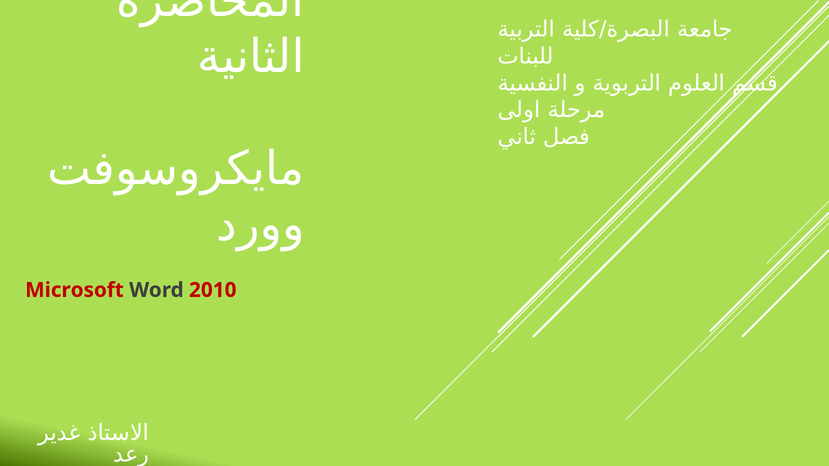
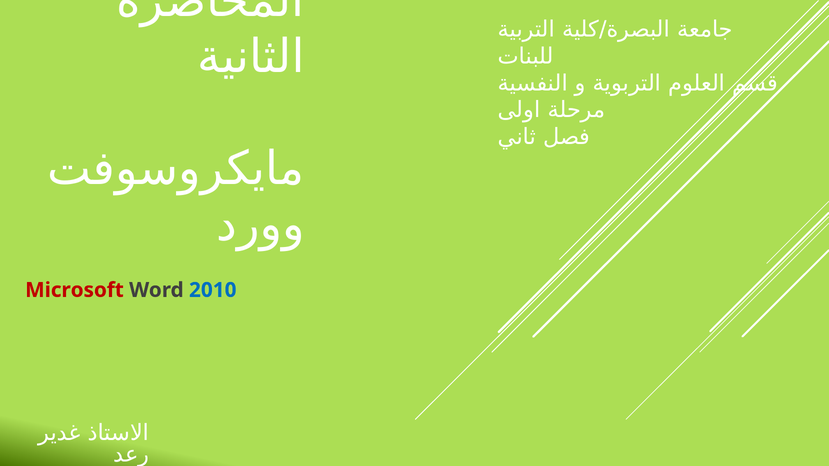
2010 colour: red -> blue (213, 290)
